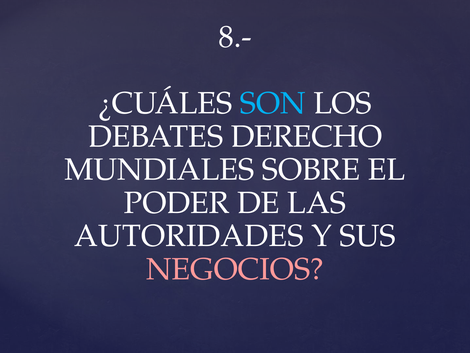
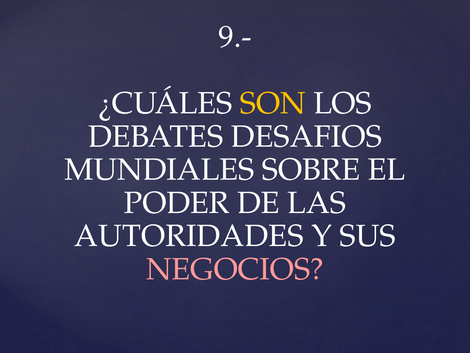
8.-: 8.- -> 9.- (235, 37)
SON colour: light blue -> yellow (273, 103)
DERECHO: DERECHO -> DESAFIOS (306, 136)
